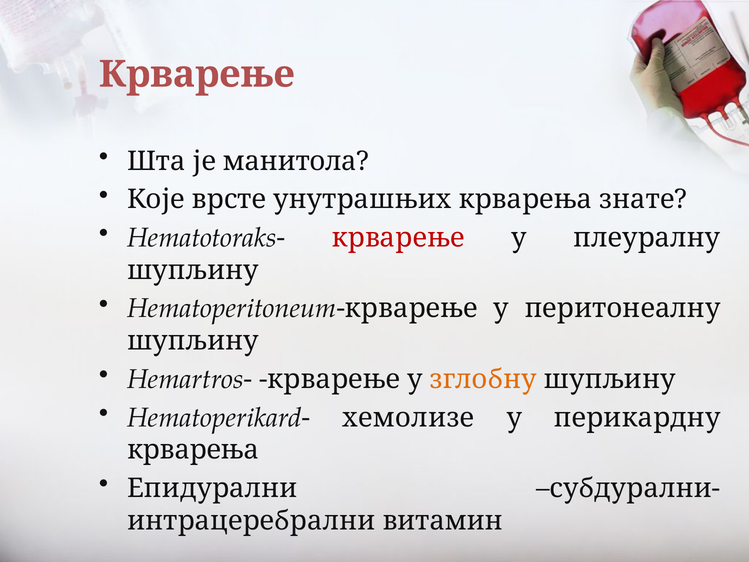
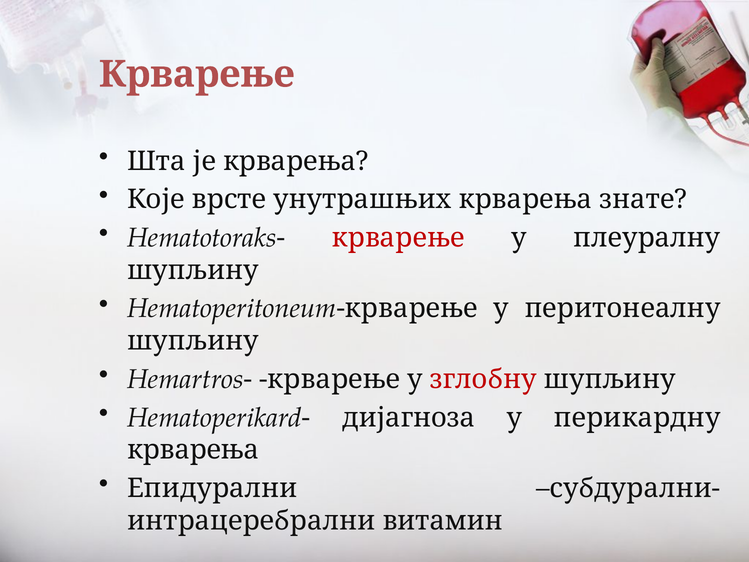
је манитолa: манитолa -> крварења (296, 161)
зглобну colour: orange -> red (483, 379)
хемолизе: хемолизе -> дијагноза (408, 417)
